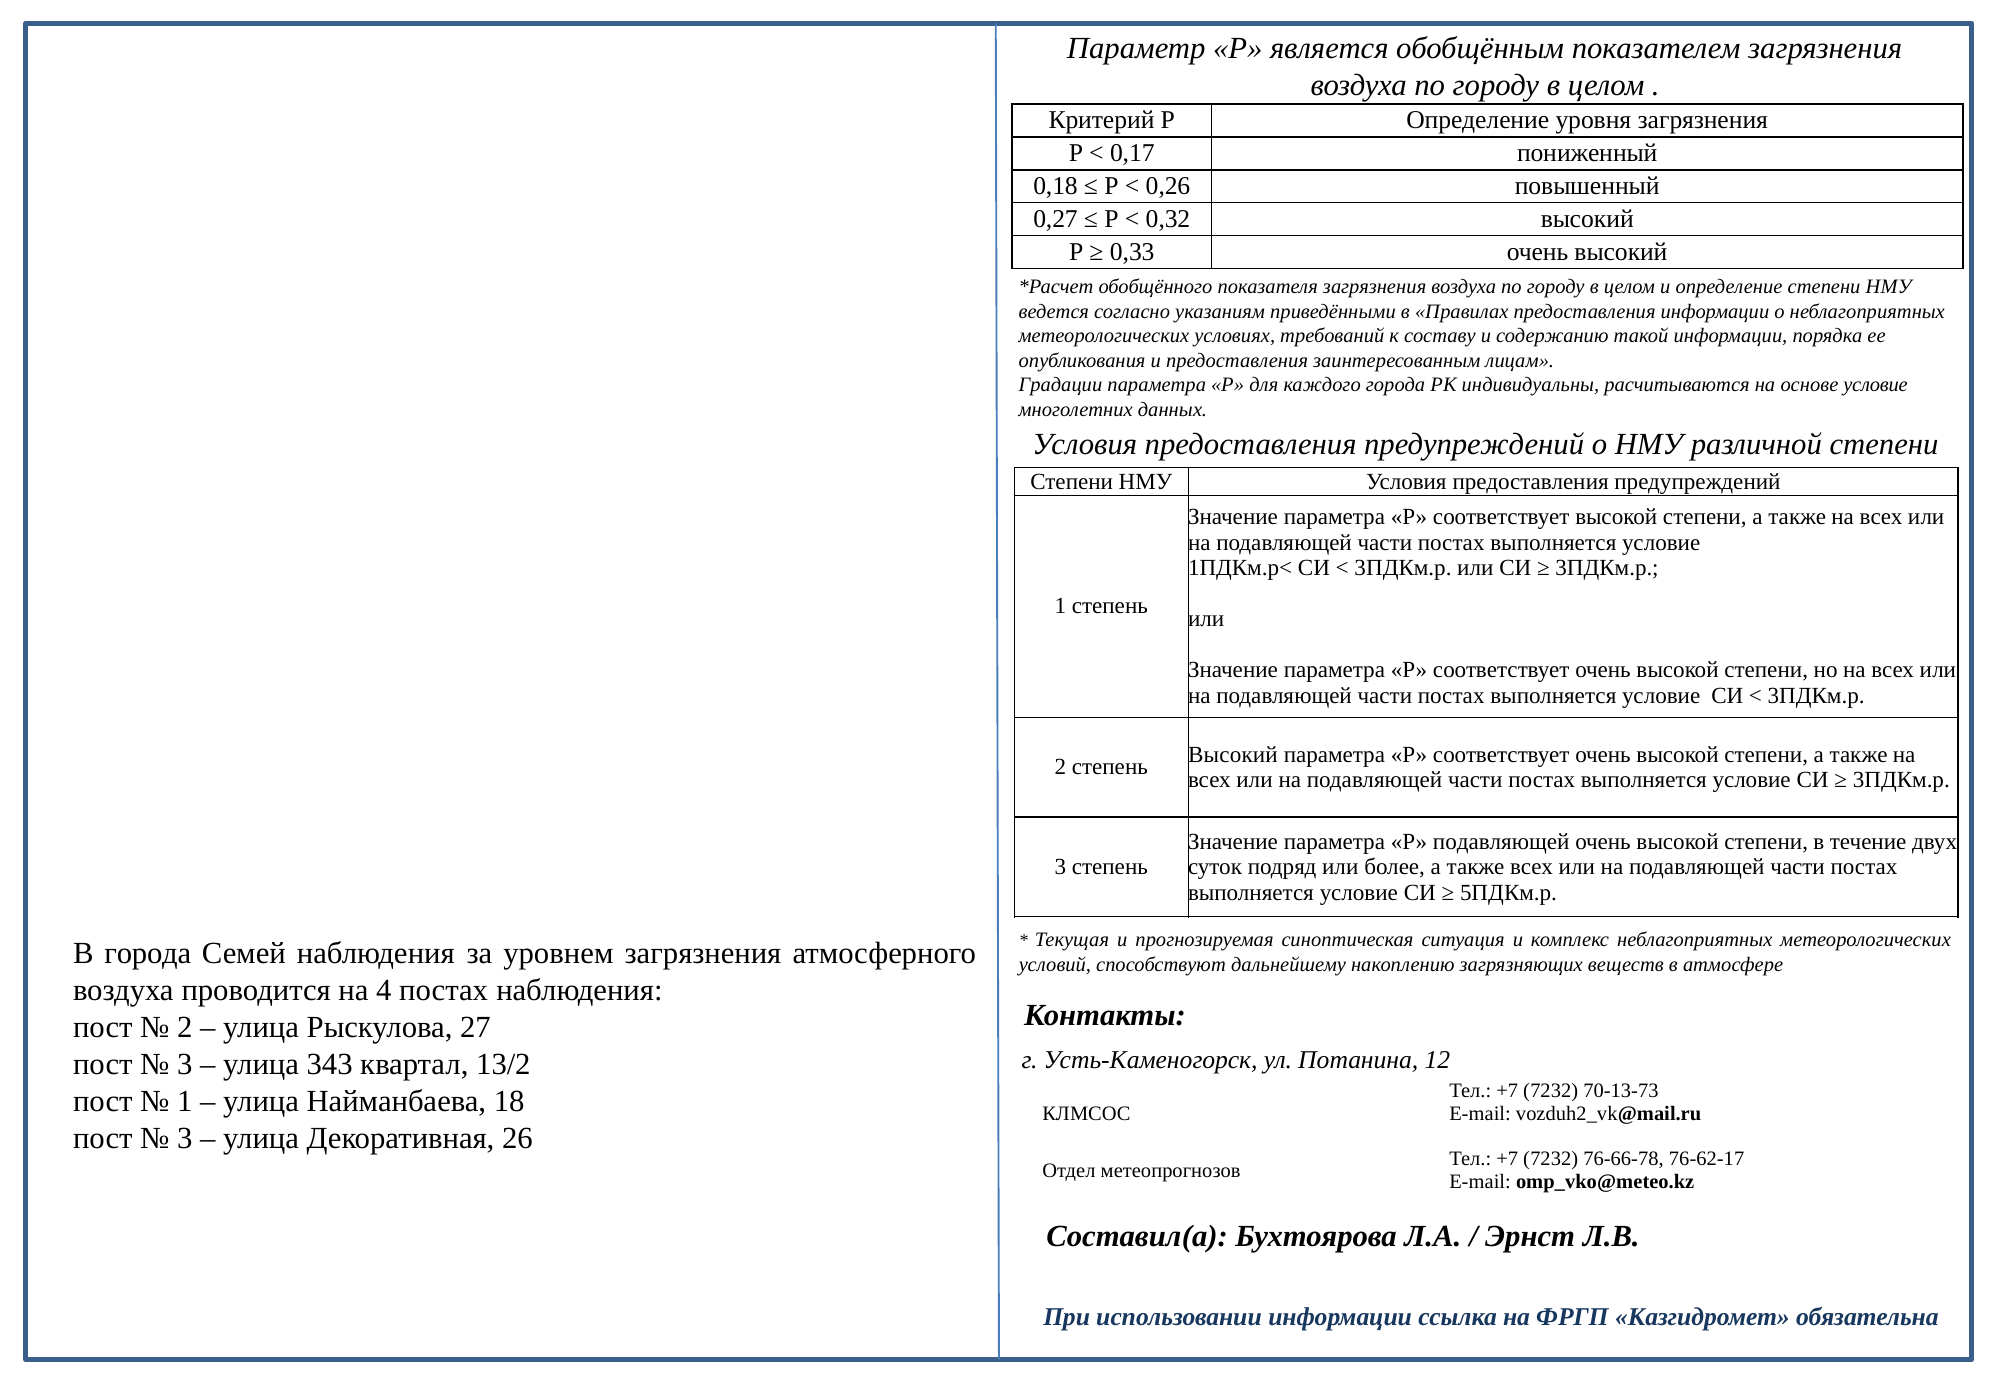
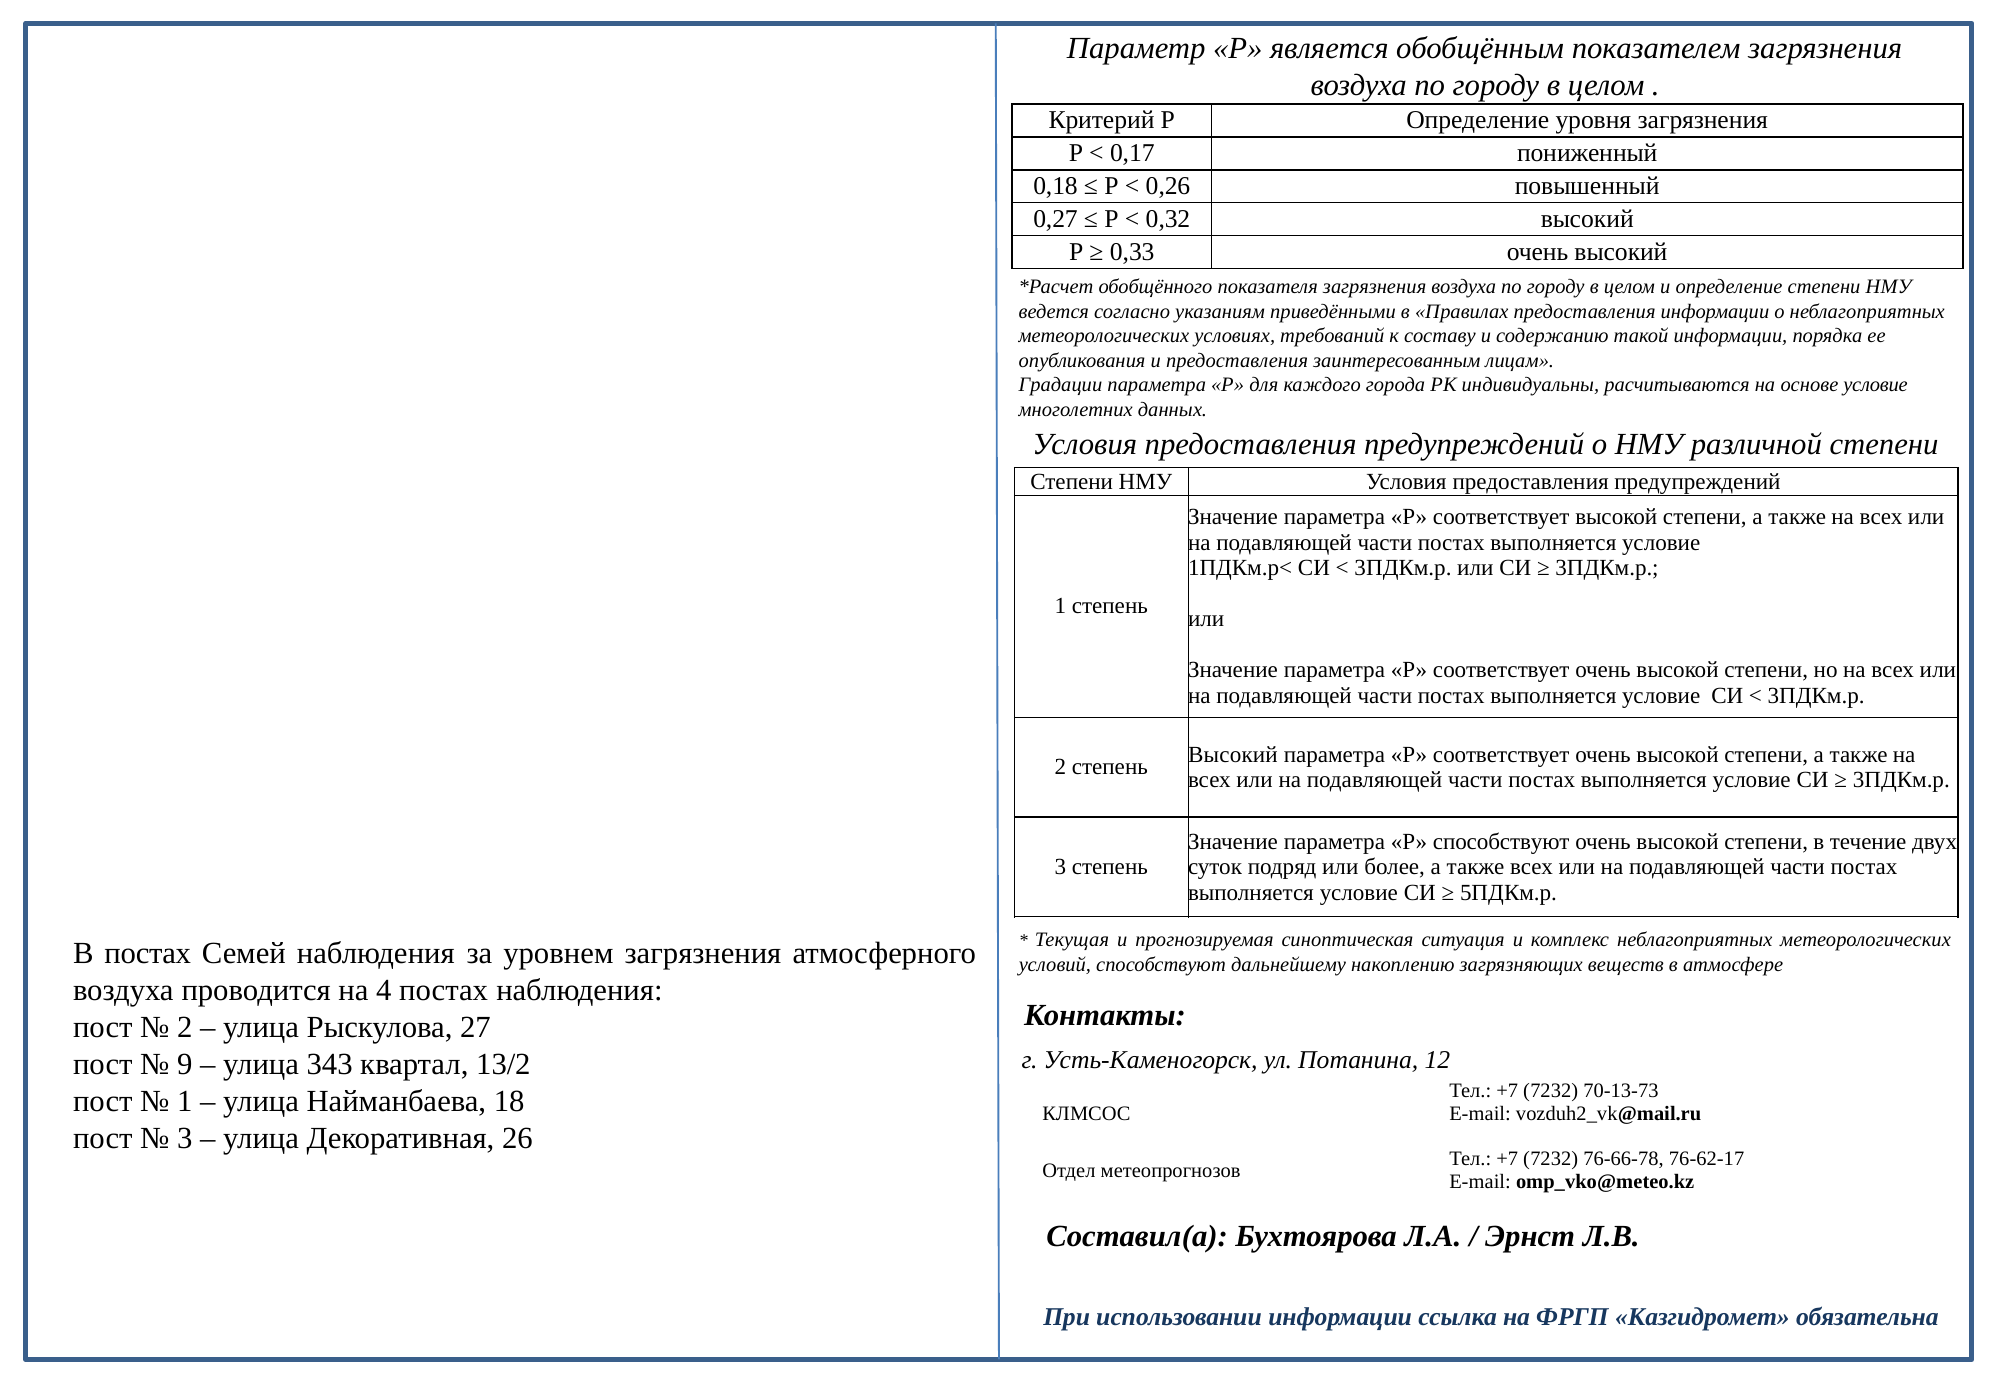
Р подавляющей: подавляющей -> способствуют (1501, 842)
В города: города -> постах (148, 954)
3: 3 -> 9 (185, 1065)
